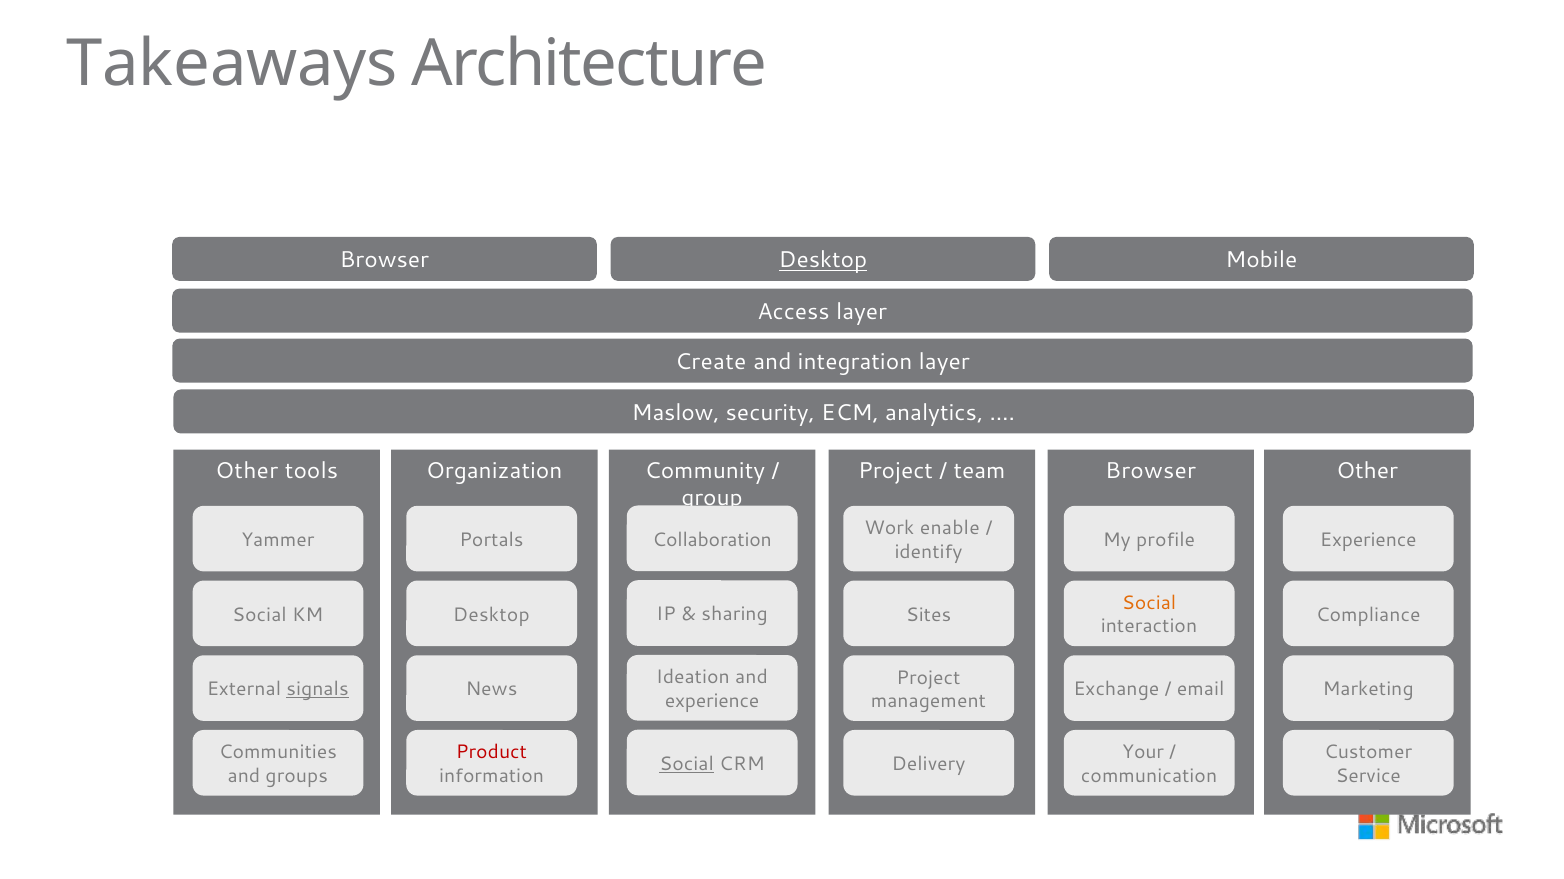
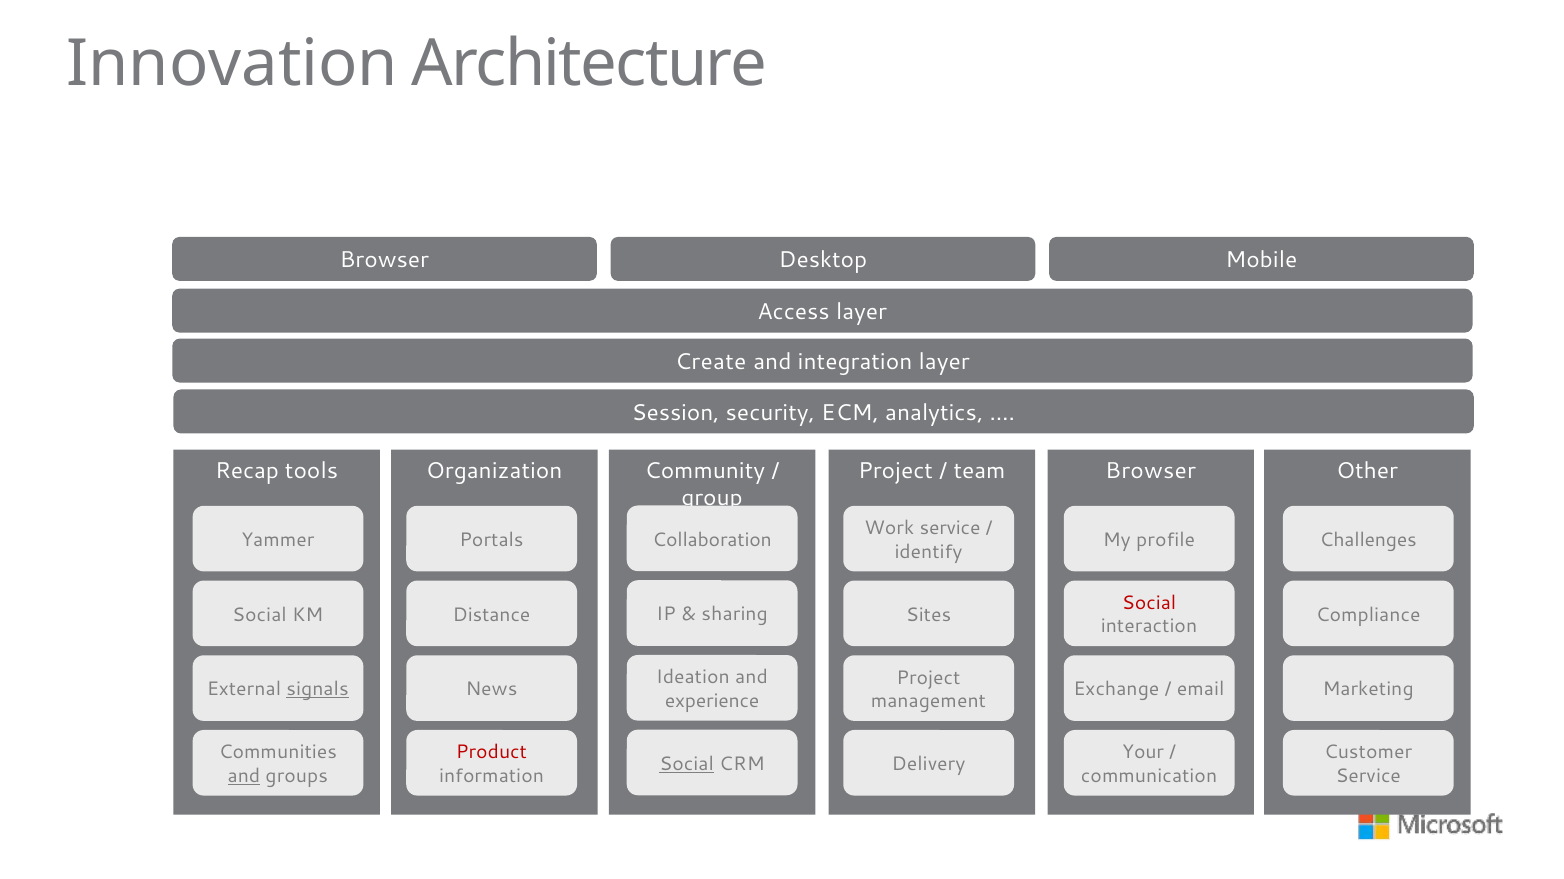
Takeaways: Takeaways -> Innovation (232, 64)
Desktop underline: present -> none (823, 261)
Maslow: Maslow -> Session (676, 413)
Other: Other -> Recap (247, 471)
Work enable: enable -> service (950, 529)
Experience: Experience -> Challenges (1368, 540)
Social colour: orange -> red (1149, 603)
Desktop: Desktop -> Distance (492, 615)
and underline: none -> present (244, 776)
